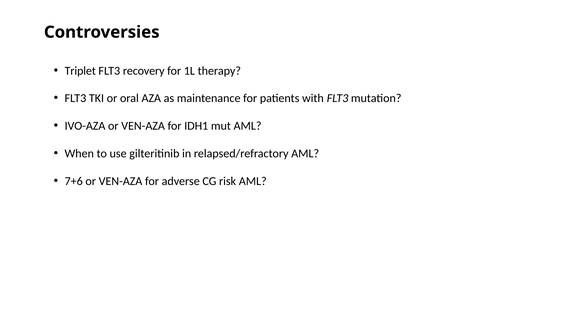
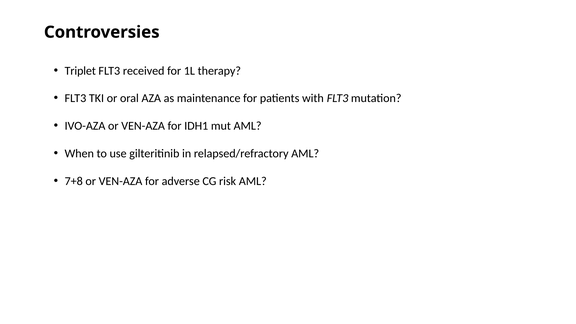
recovery: recovery -> received (144, 71)
7+6: 7+6 -> 7+8 (74, 181)
